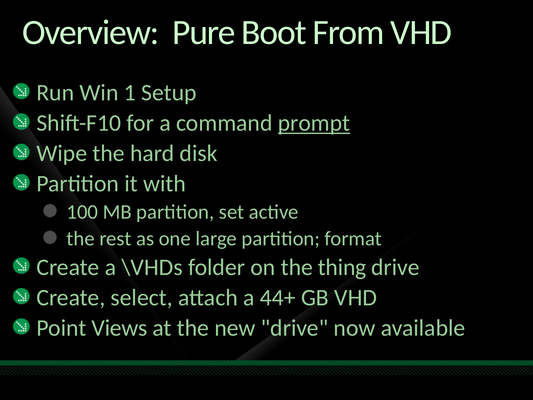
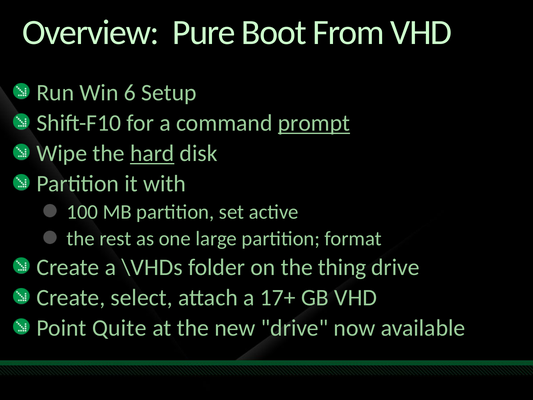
1: 1 -> 6 (130, 93)
hard underline: none -> present (152, 153)
44+: 44+ -> 17+ (278, 297)
Views: Views -> Quite (119, 328)
